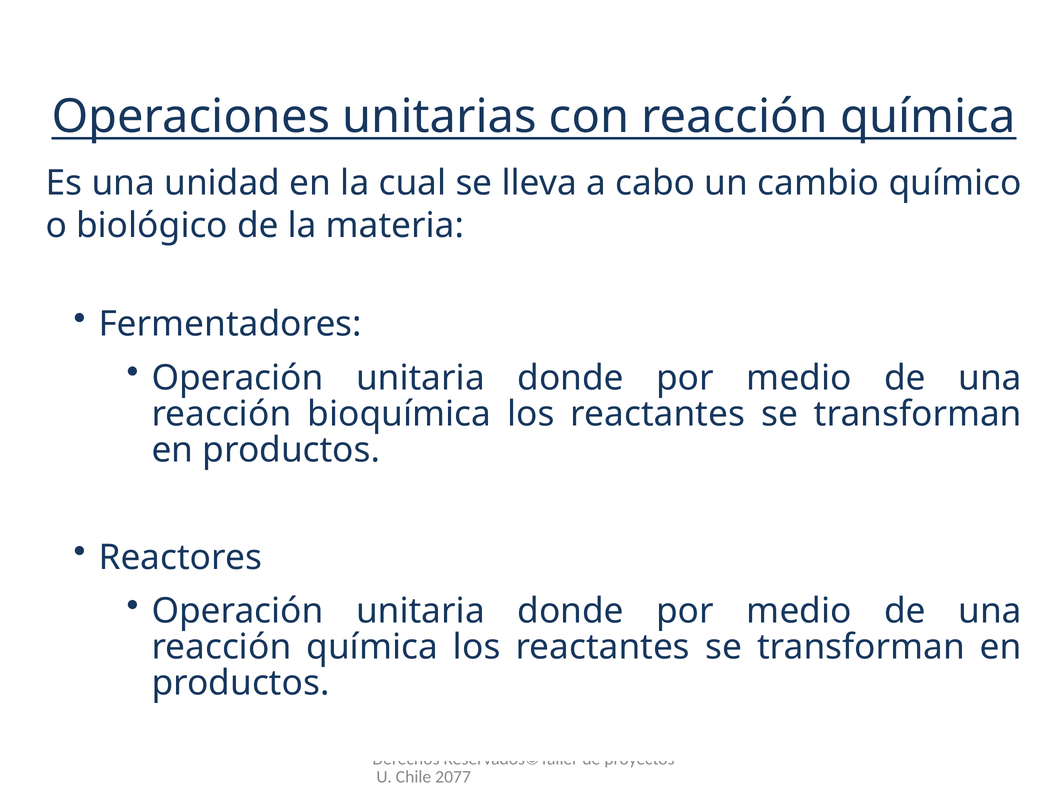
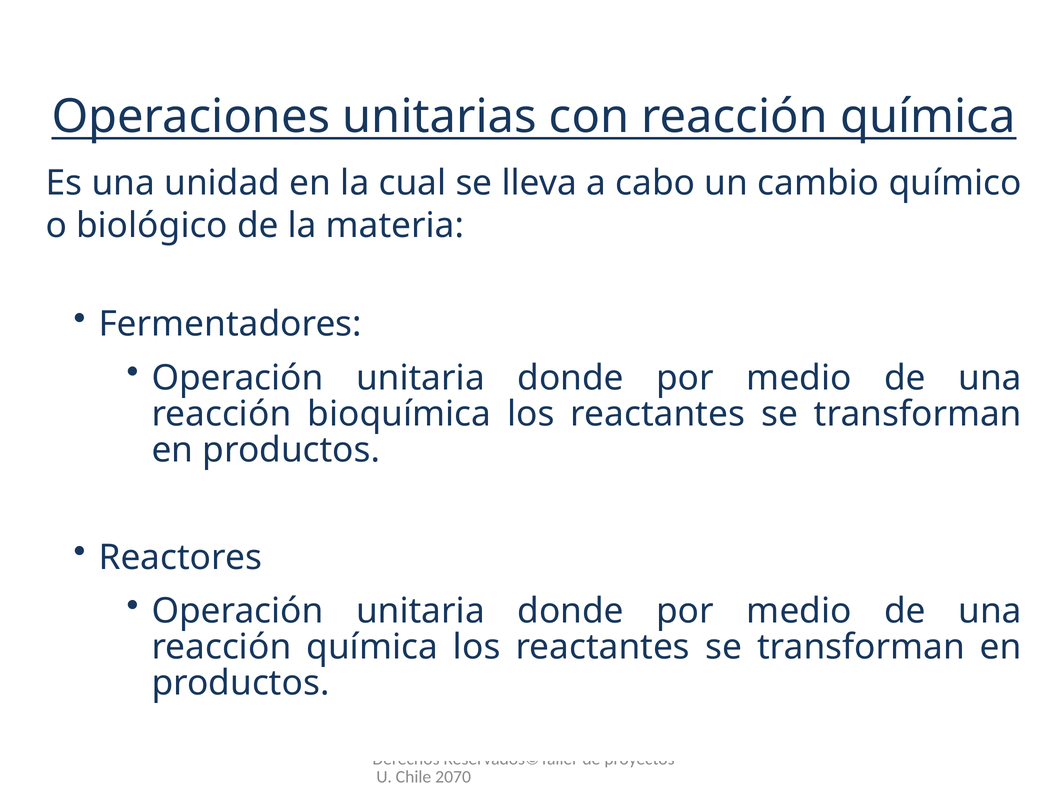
2077: 2077 -> 2070 (453, 776)
